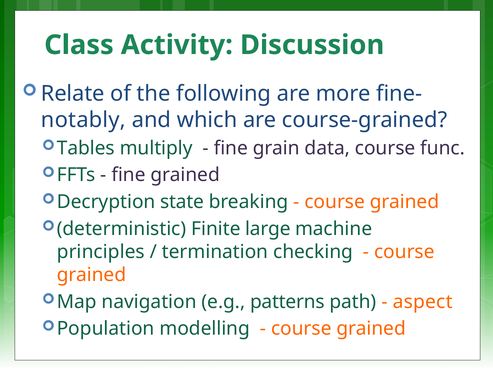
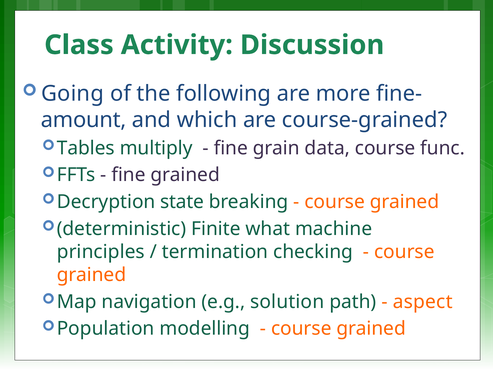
Relate: Relate -> Going (73, 93)
notably: notably -> amount (84, 120)
large: large -> what (268, 229)
patterns: patterns -> solution (287, 302)
